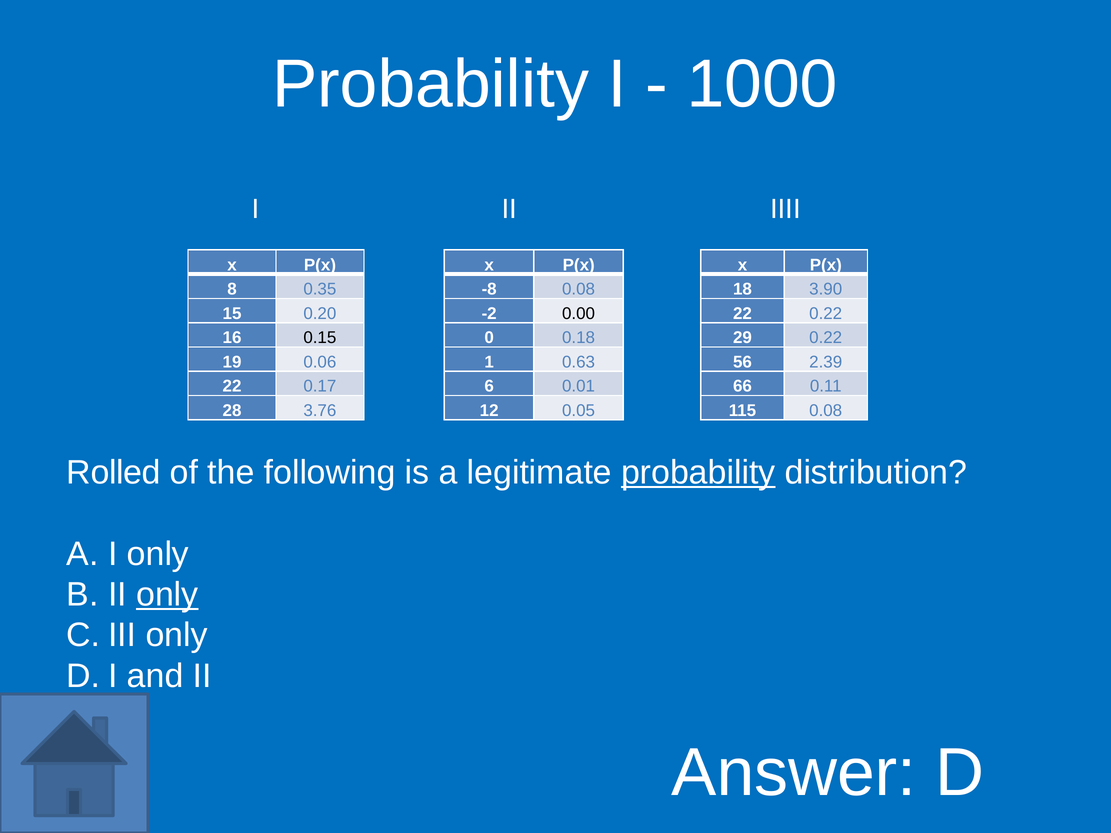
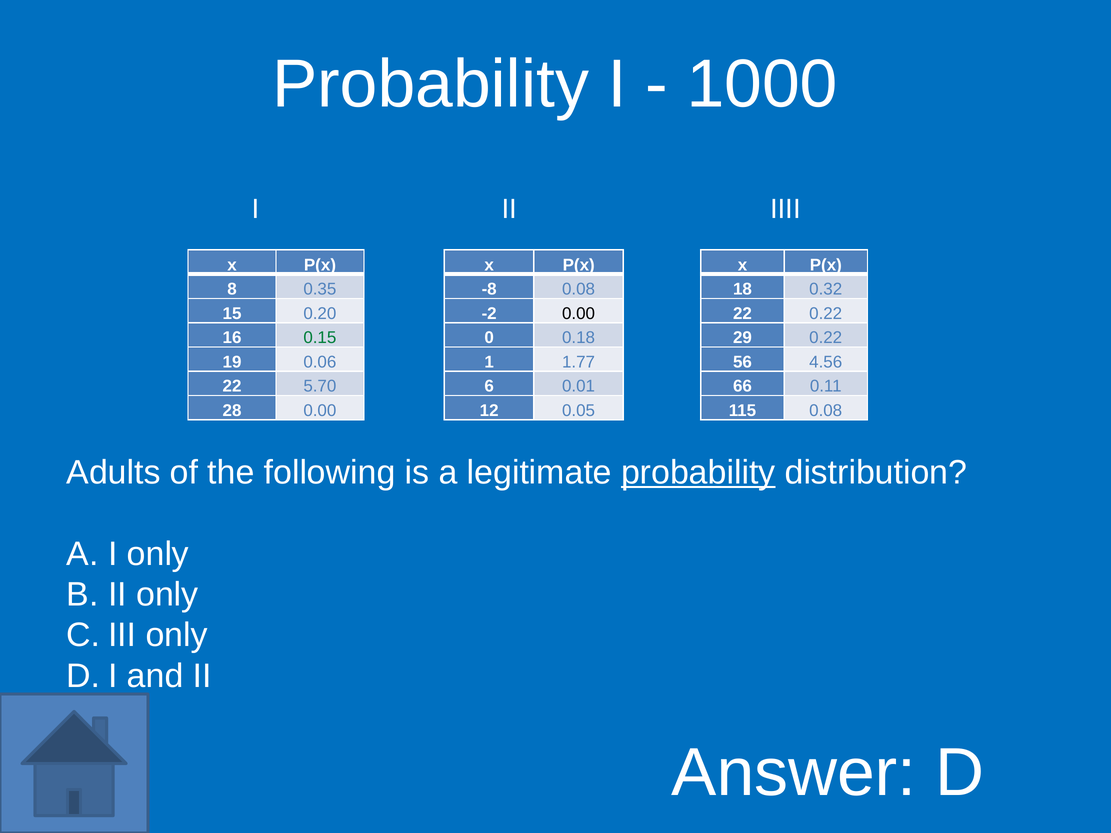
3.90: 3.90 -> 0.32 (826, 289)
0.15 colour: black -> green (320, 338)
0.63: 0.63 -> 1.77 (579, 362)
2.39: 2.39 -> 4.56 (826, 362)
0.17: 0.17 -> 5.70 (320, 386)
28 3.76: 3.76 -> 0.00 (320, 411)
Rolled: Rolled -> Adults (113, 473)
only underline: present -> none (167, 595)
